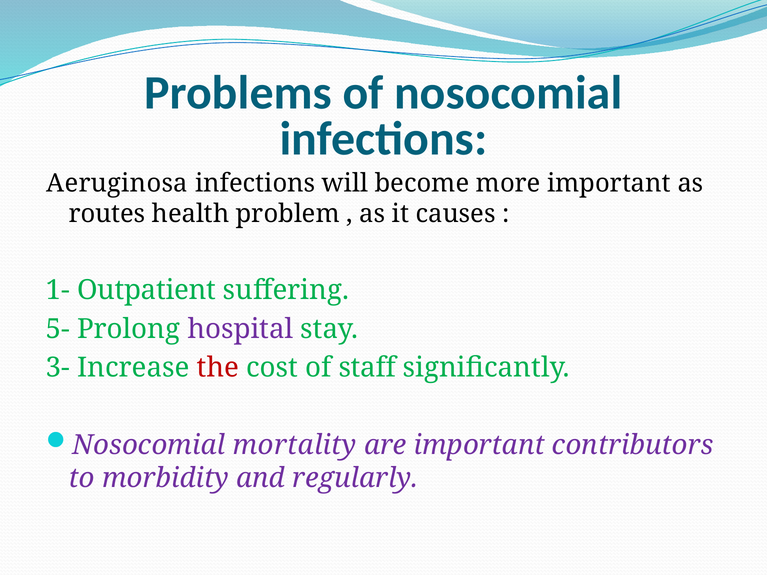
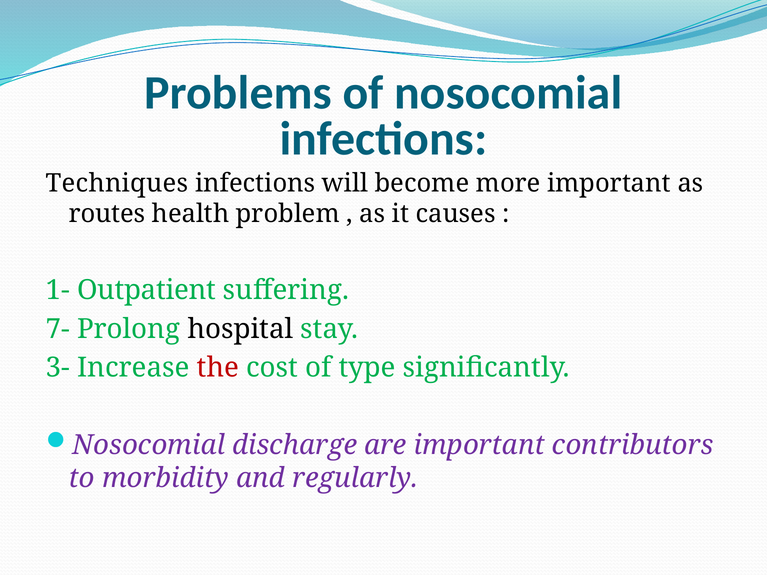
Aeruginosa: Aeruginosa -> Techniques (117, 183)
5-: 5- -> 7- (58, 329)
hospital colour: purple -> black (240, 329)
staff: staff -> type (367, 368)
mortality: mortality -> discharge (295, 445)
